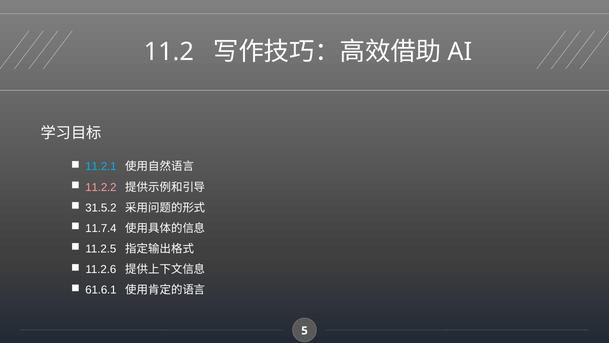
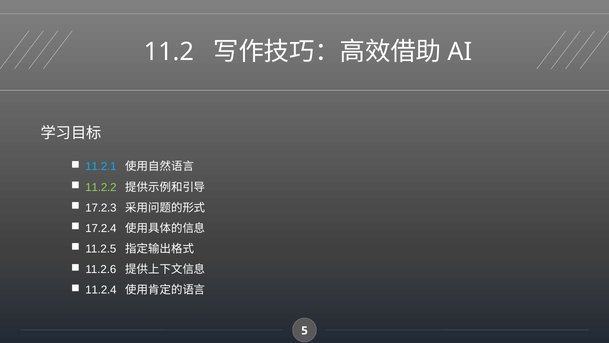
11.2.2 colour: pink -> light green (101, 187)
31.5.2: 31.5.2 -> 17.2.3 (101, 208)
11.7.4: 11.7.4 -> 17.2.4 (101, 228)
61.6.1: 61.6.1 -> 11.2.4 (101, 290)
